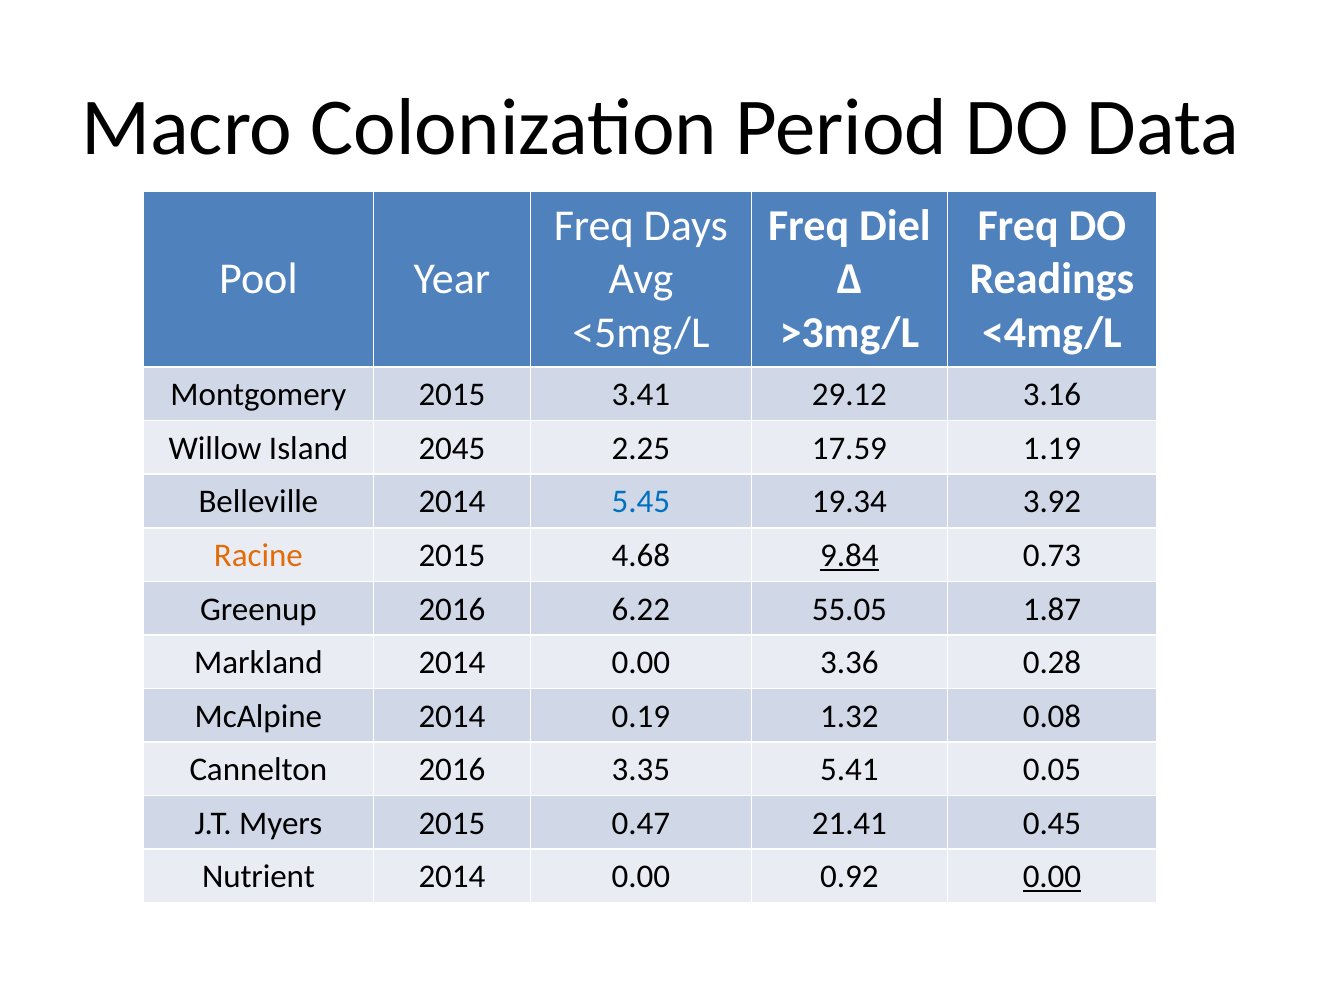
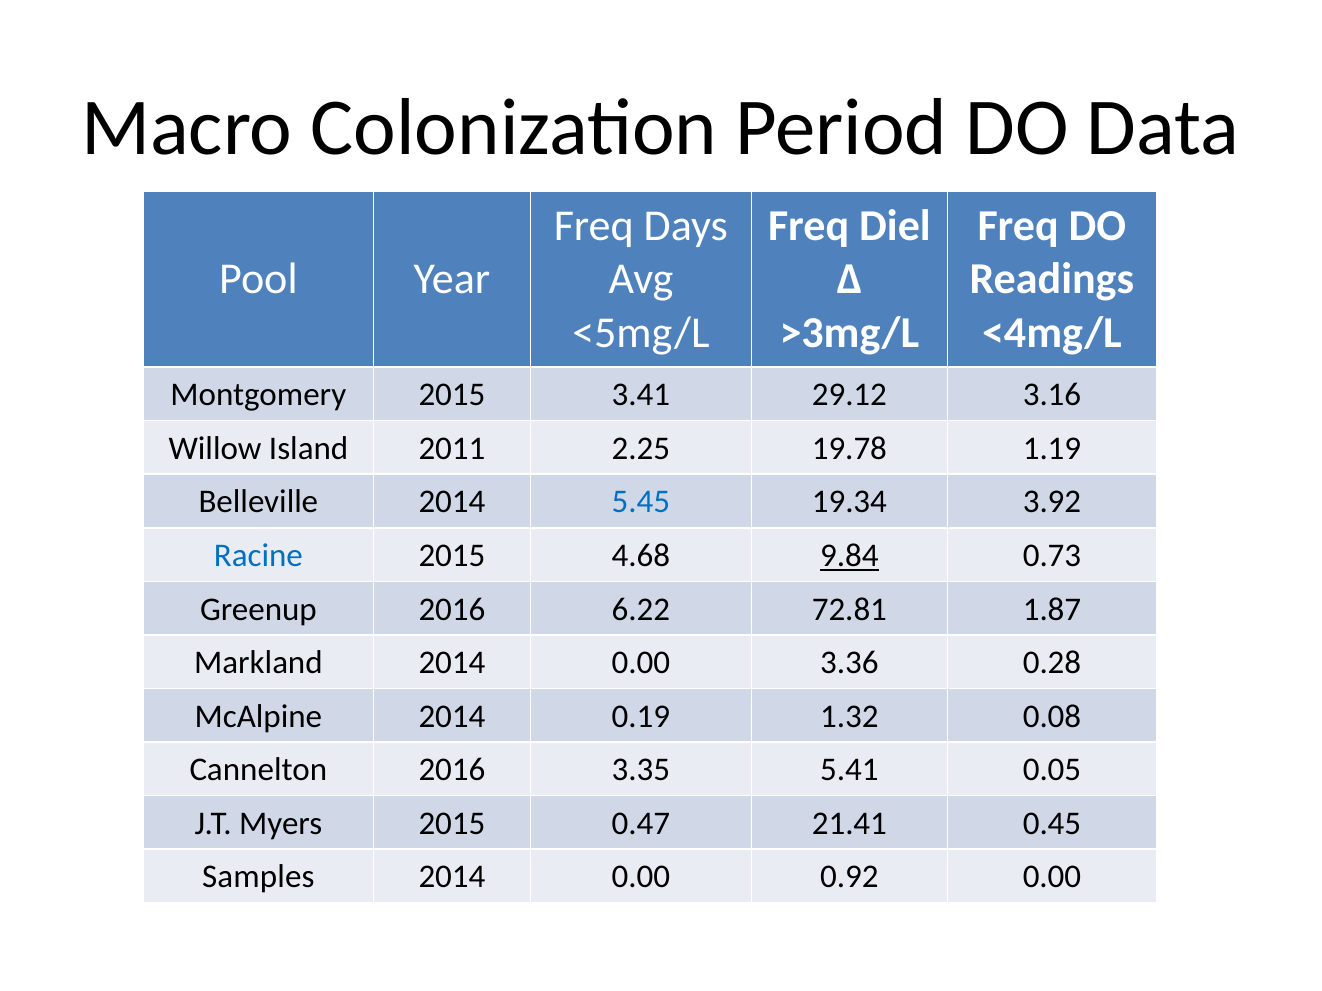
2045: 2045 -> 2011 (452, 449)
17.59: 17.59 -> 19.78 (849, 449)
Racine colour: orange -> blue (258, 556)
55.05: 55.05 -> 72.81 (849, 609)
Nutrient: Nutrient -> Samples (258, 878)
0.00 underline: present -> none (1052, 878)
